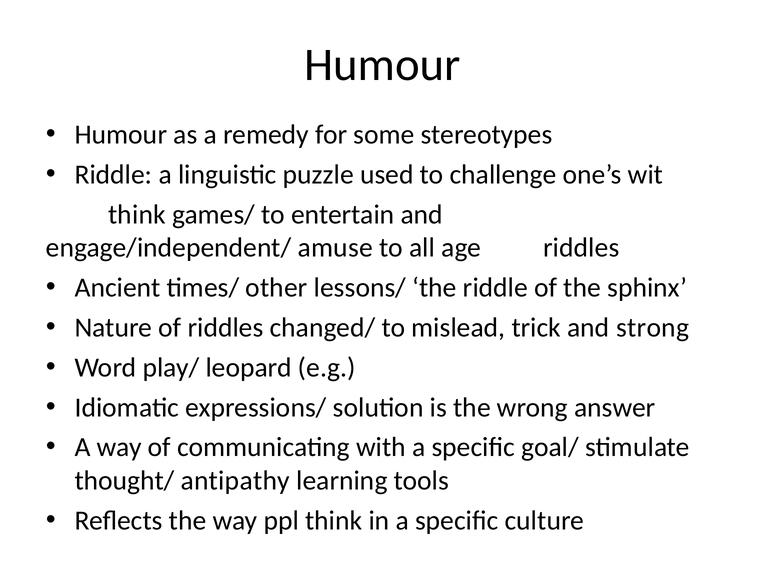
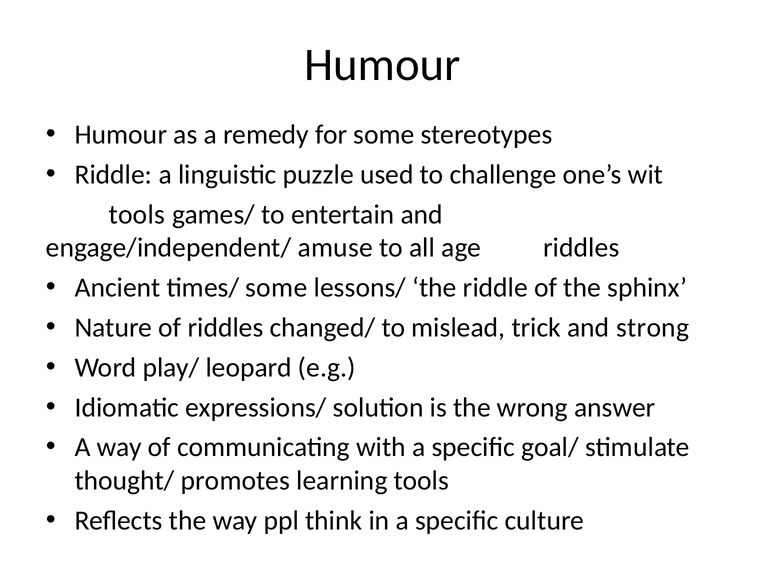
think: think -> tools (137, 214)
times/ other: other -> some (276, 287)
antipathy: antipathy -> promotes (235, 480)
